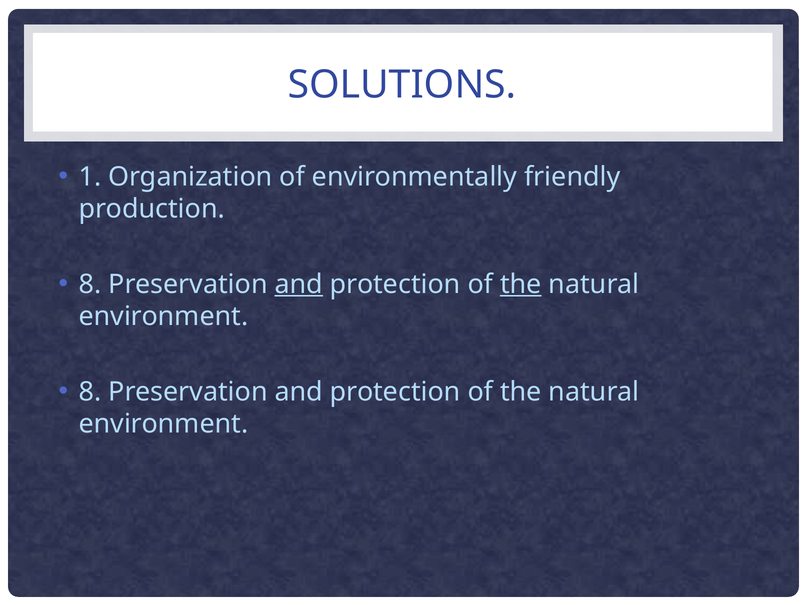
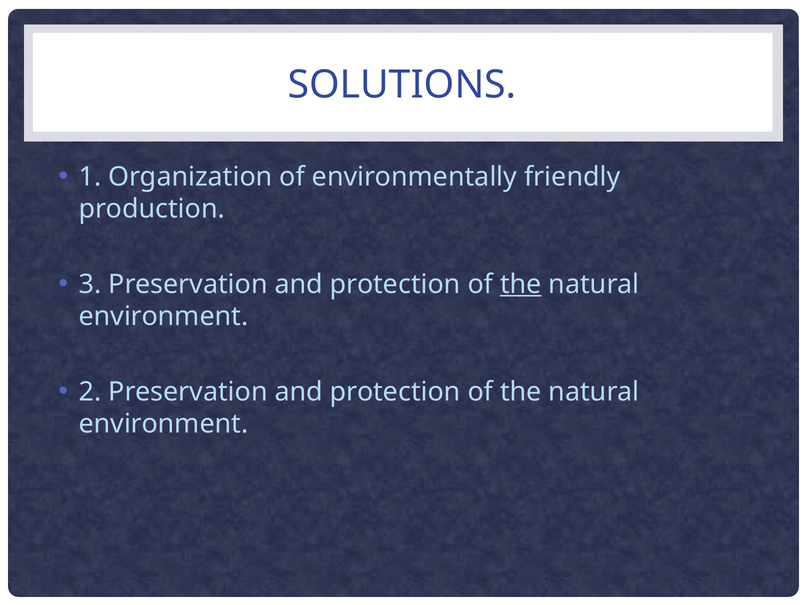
8: 8 -> 3 (90, 284)
and underline: present -> none (299, 284)
8: 8 -> 2 (90, 392)
